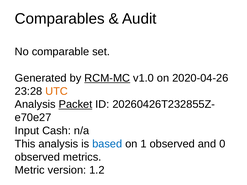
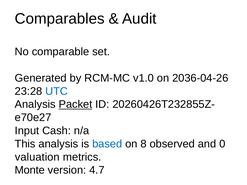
RCM-MC underline: present -> none (107, 78)
2020-04-26: 2020-04-26 -> 2036-04-26 (200, 78)
UTC colour: orange -> blue (57, 91)
1: 1 -> 8 (144, 144)
observed: observed -> valuation (37, 157)
Metric: Metric -> Monte (30, 170)
1.2: 1.2 -> 4.7 (97, 170)
